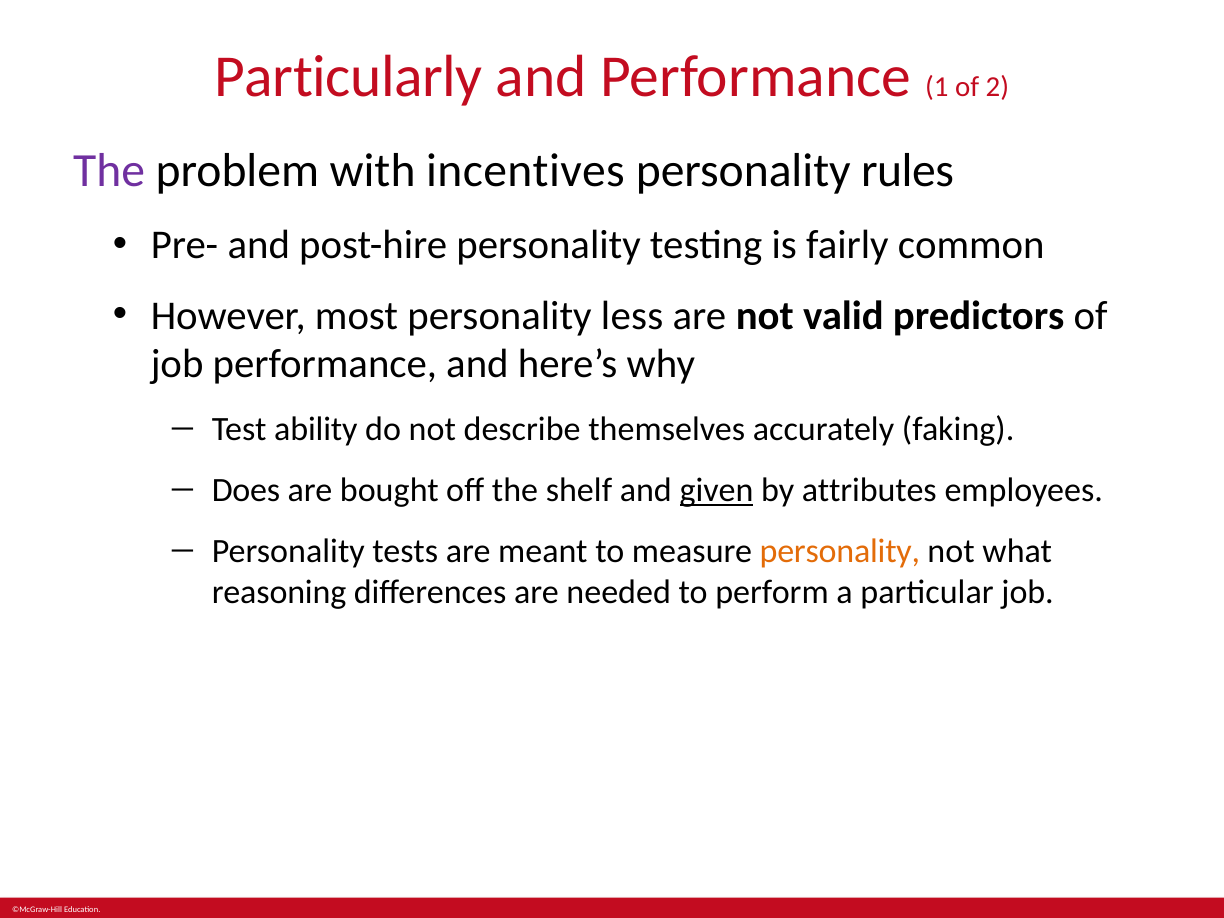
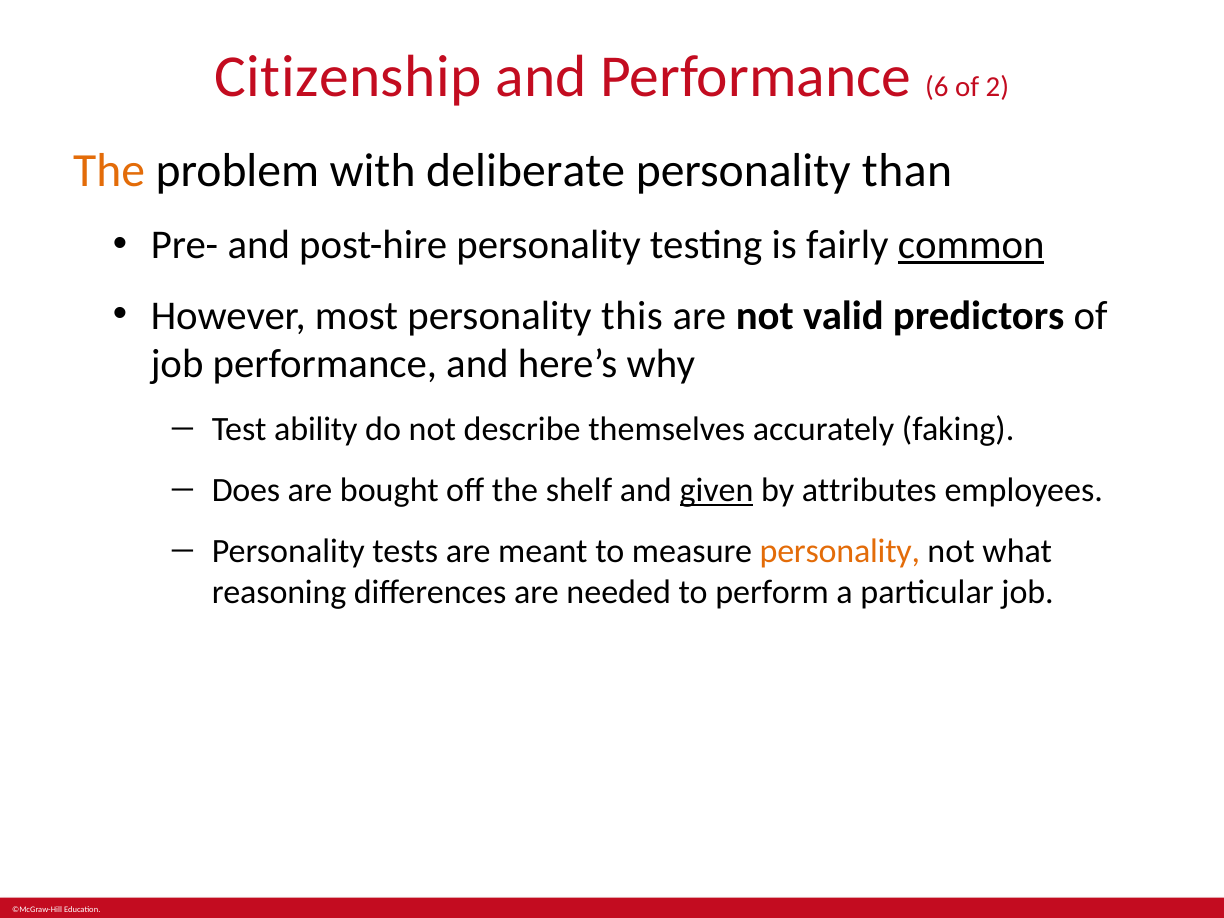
Particularly: Particularly -> Citizenship (348, 76)
1: 1 -> 6 (937, 87)
The colour: purple -> orange (109, 171)
incentives: incentives -> deliberate (526, 171)
rules: rules -> than (907, 171)
common underline: none -> present (971, 245)
less: less -> this (632, 316)
